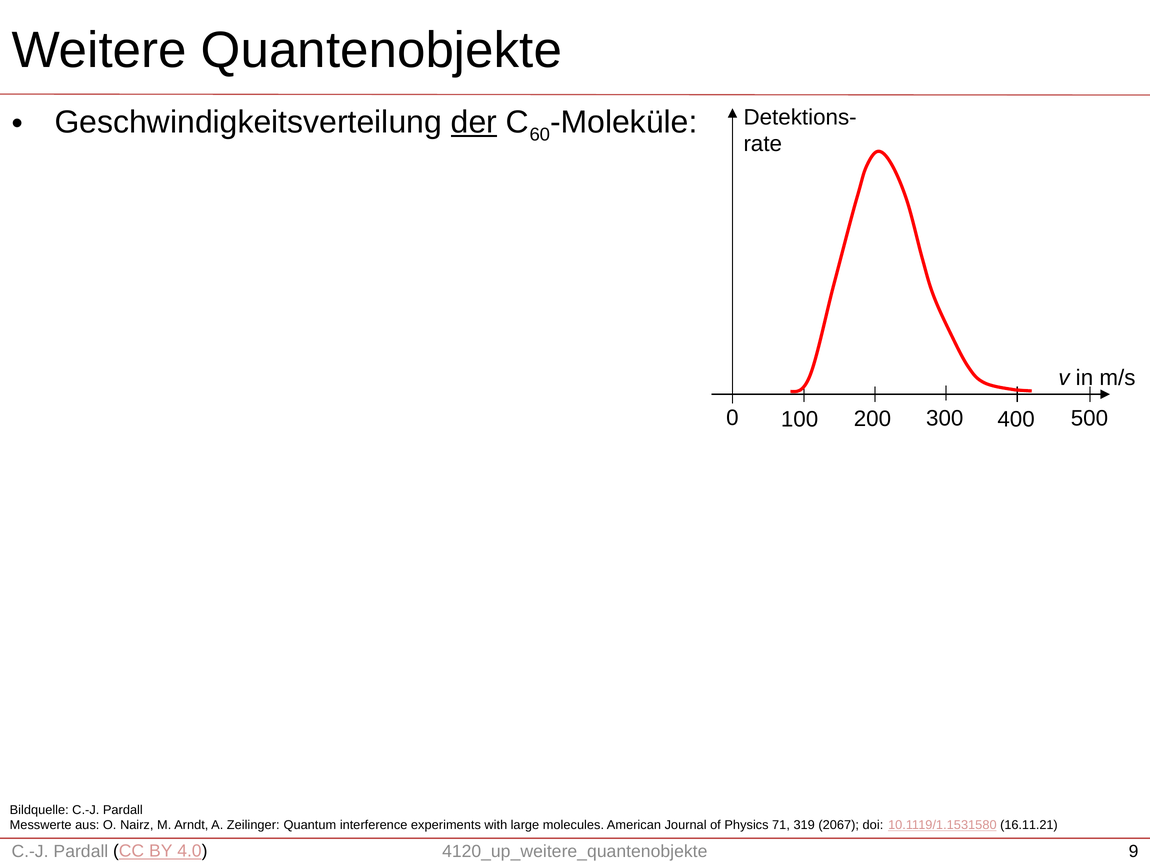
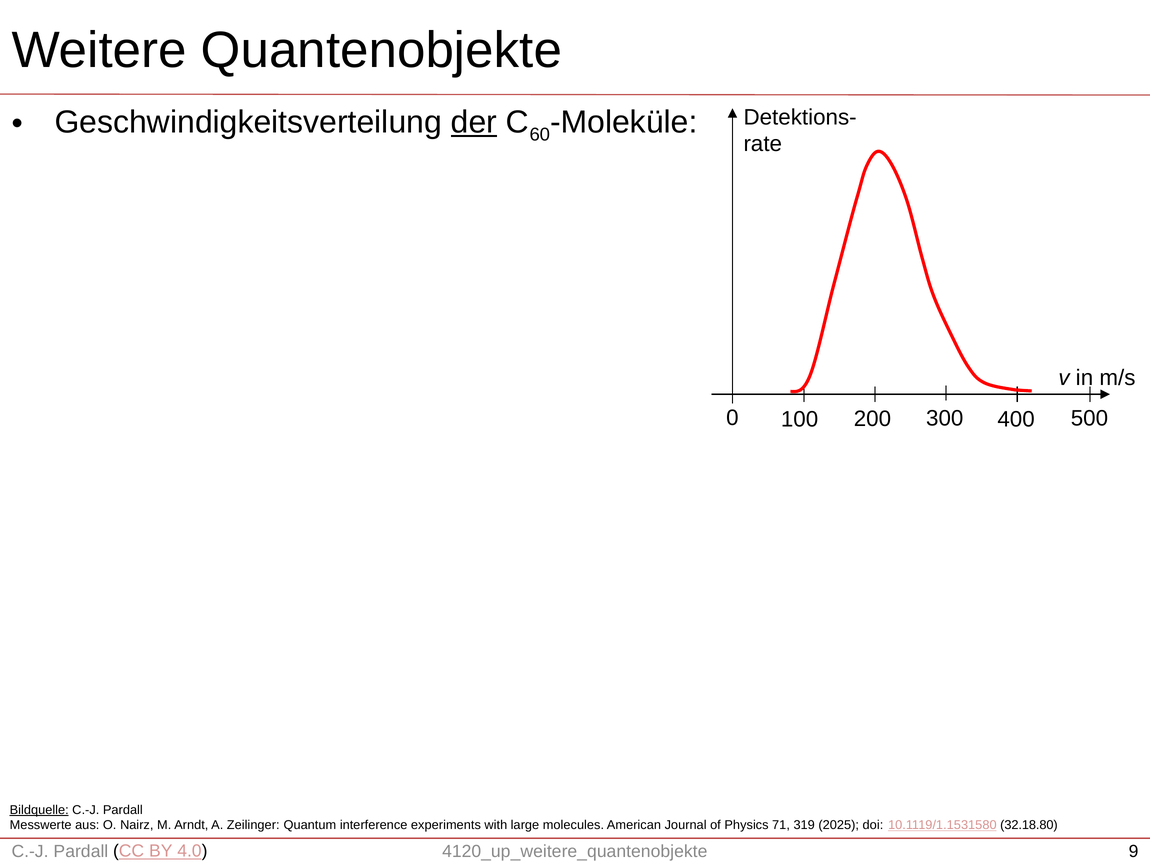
Bildquelle underline: none -> present (39, 810)
2067: 2067 -> 2025 (839, 826)
16.11.21: 16.11.21 -> 32.18.80 (1029, 826)
